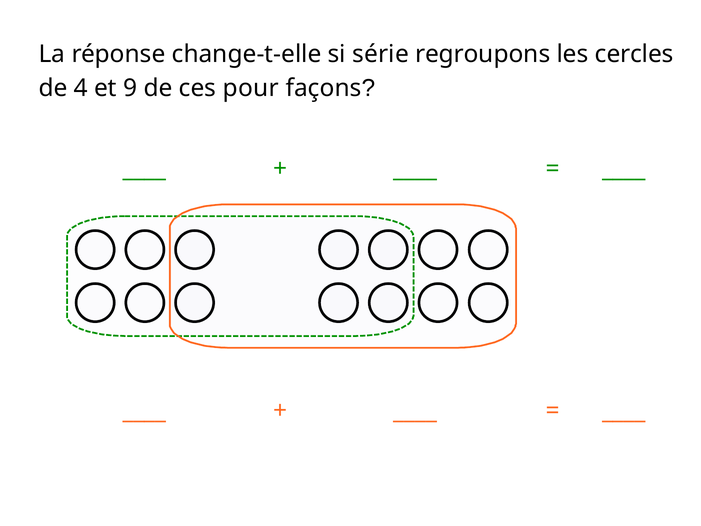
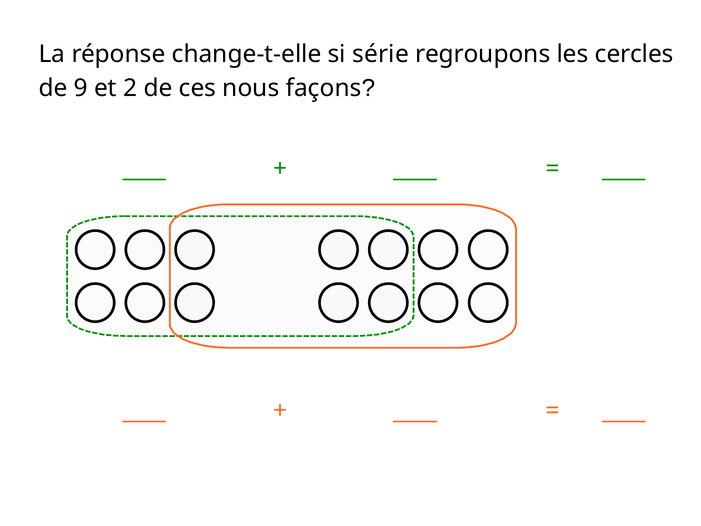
4: 4 -> 9 (81, 88)
9: 9 -> 2 (130, 88)
pour: pour -> nous (251, 88)
